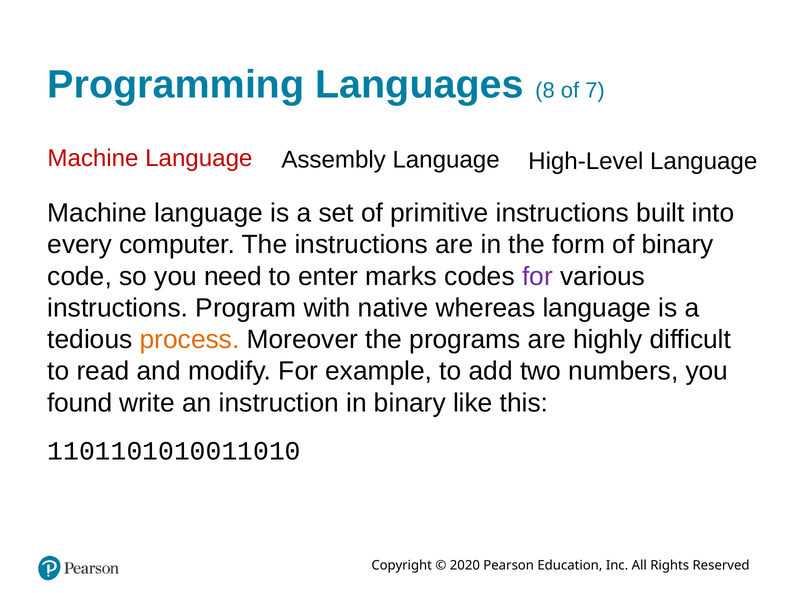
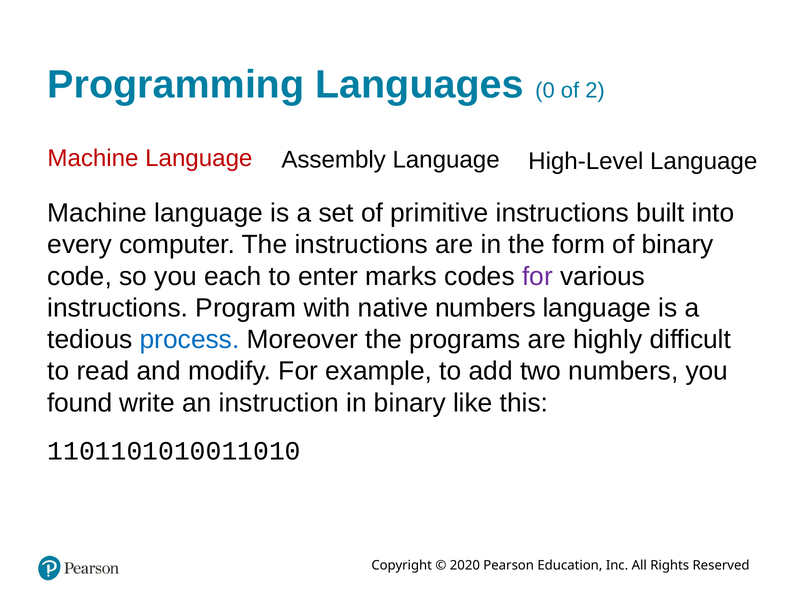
8: 8 -> 0 (545, 90)
7: 7 -> 2 (595, 90)
need: need -> each (233, 276)
native whereas: whereas -> numbers (486, 308)
process colour: orange -> blue (190, 340)
